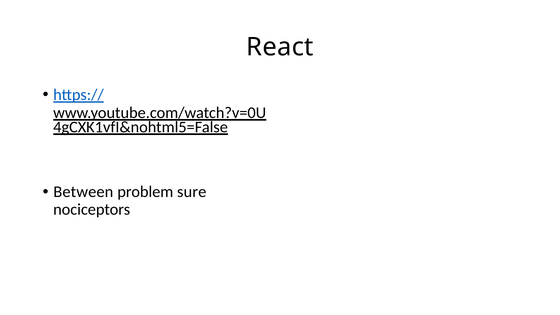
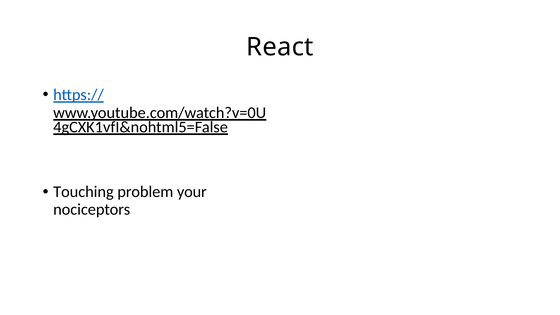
Between: Between -> Touching (83, 192)
sure: sure -> your (192, 192)
